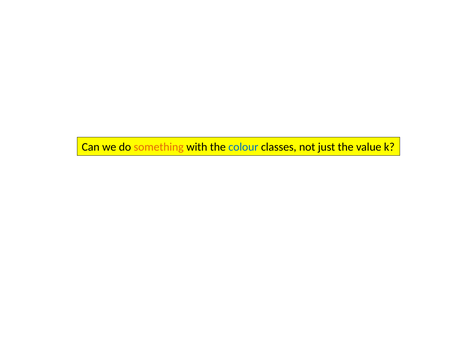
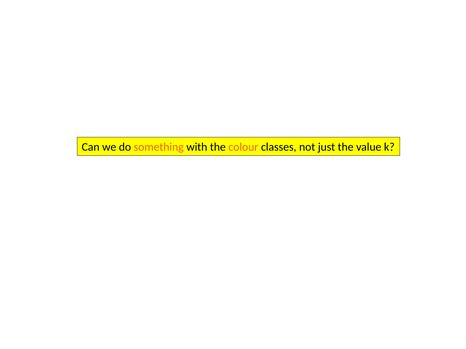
colour colour: blue -> orange (243, 147)
